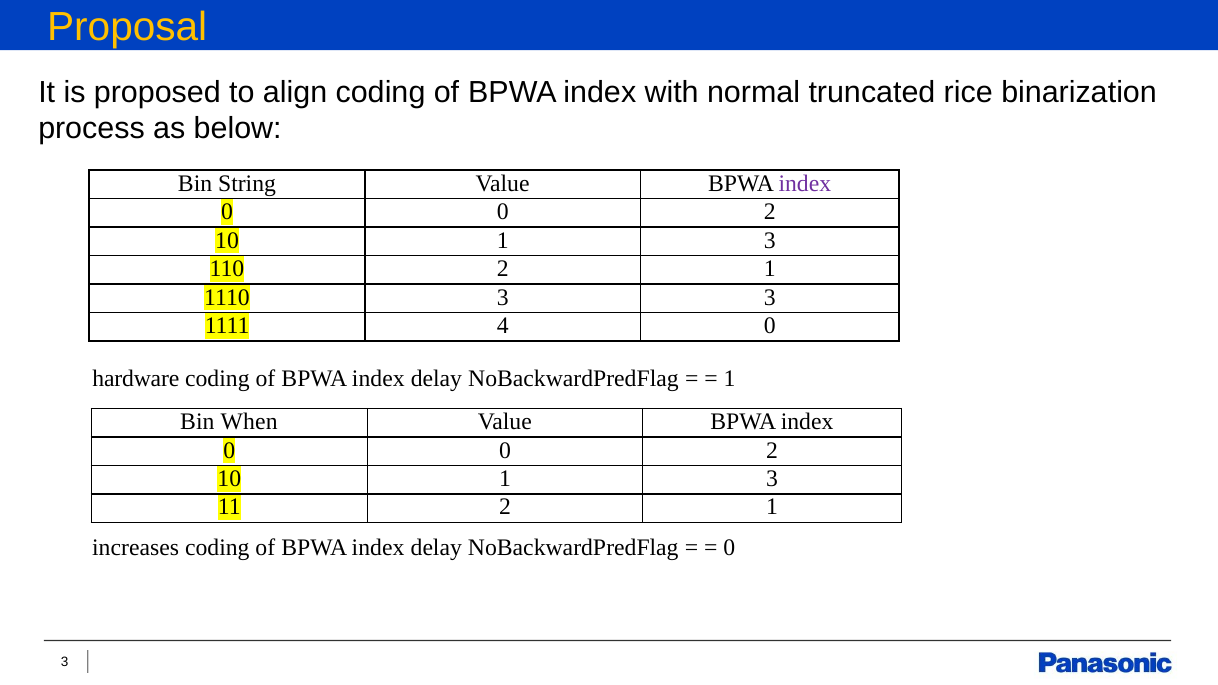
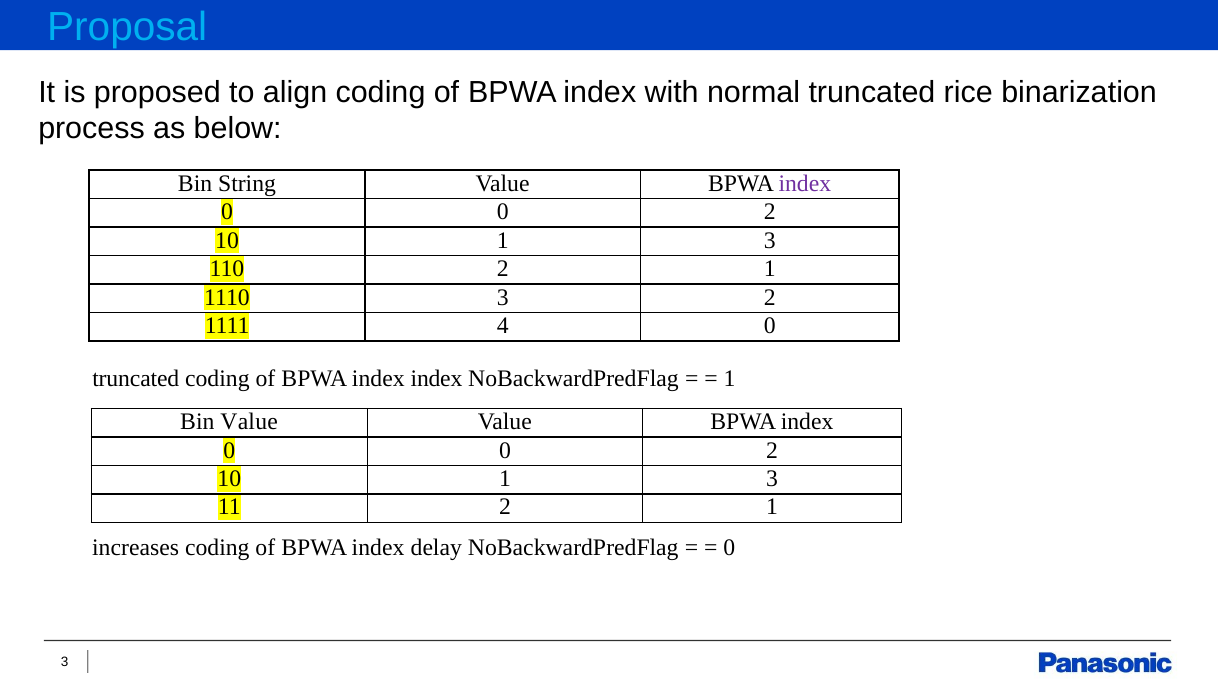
Proposal colour: yellow -> light blue (127, 27)
3 3: 3 -> 2 (770, 297)
hardware: hardware -> truncated (136, 379)
delay: delay -> index (437, 379)
Bin When: When -> Value (249, 422)
